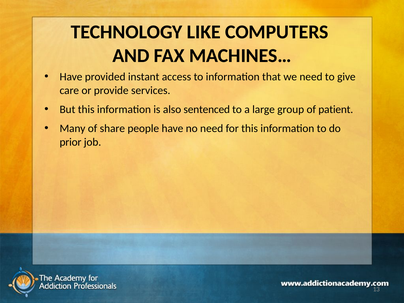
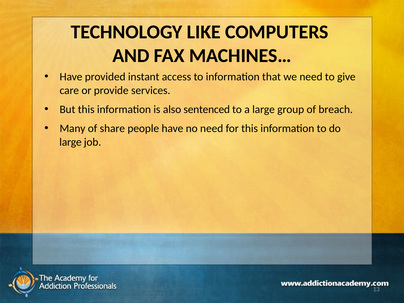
patient: patient -> breach (336, 109)
prior: prior -> large (71, 142)
